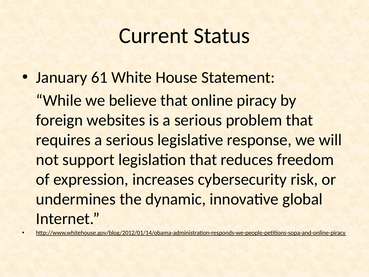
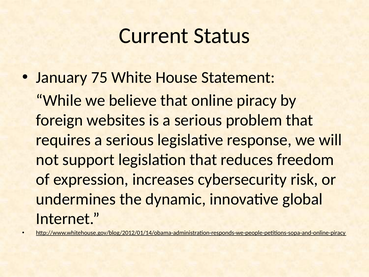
61: 61 -> 75 (99, 77)
